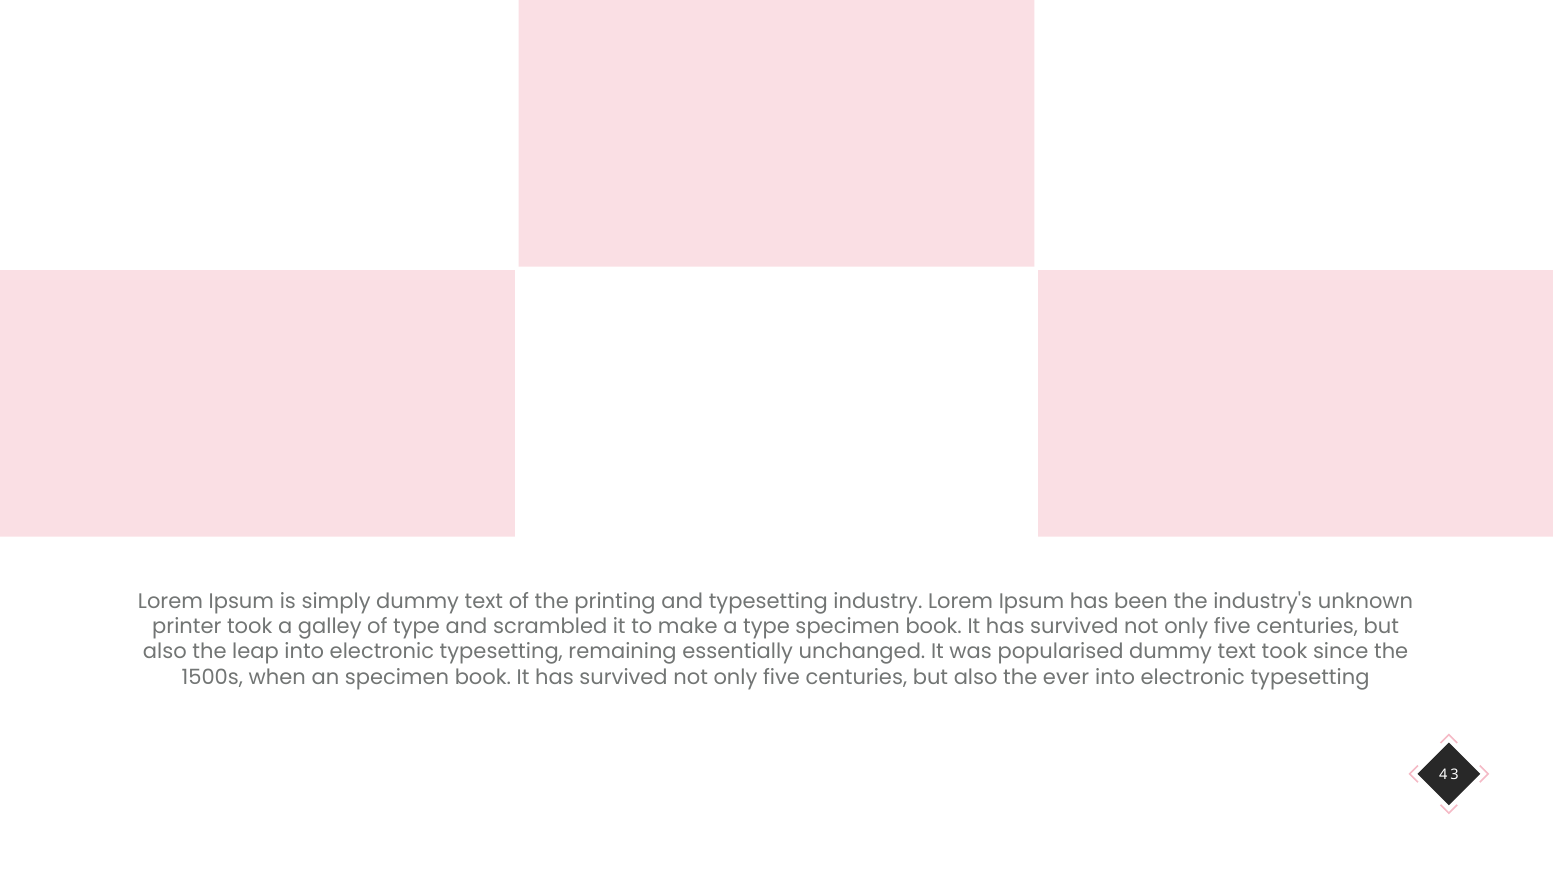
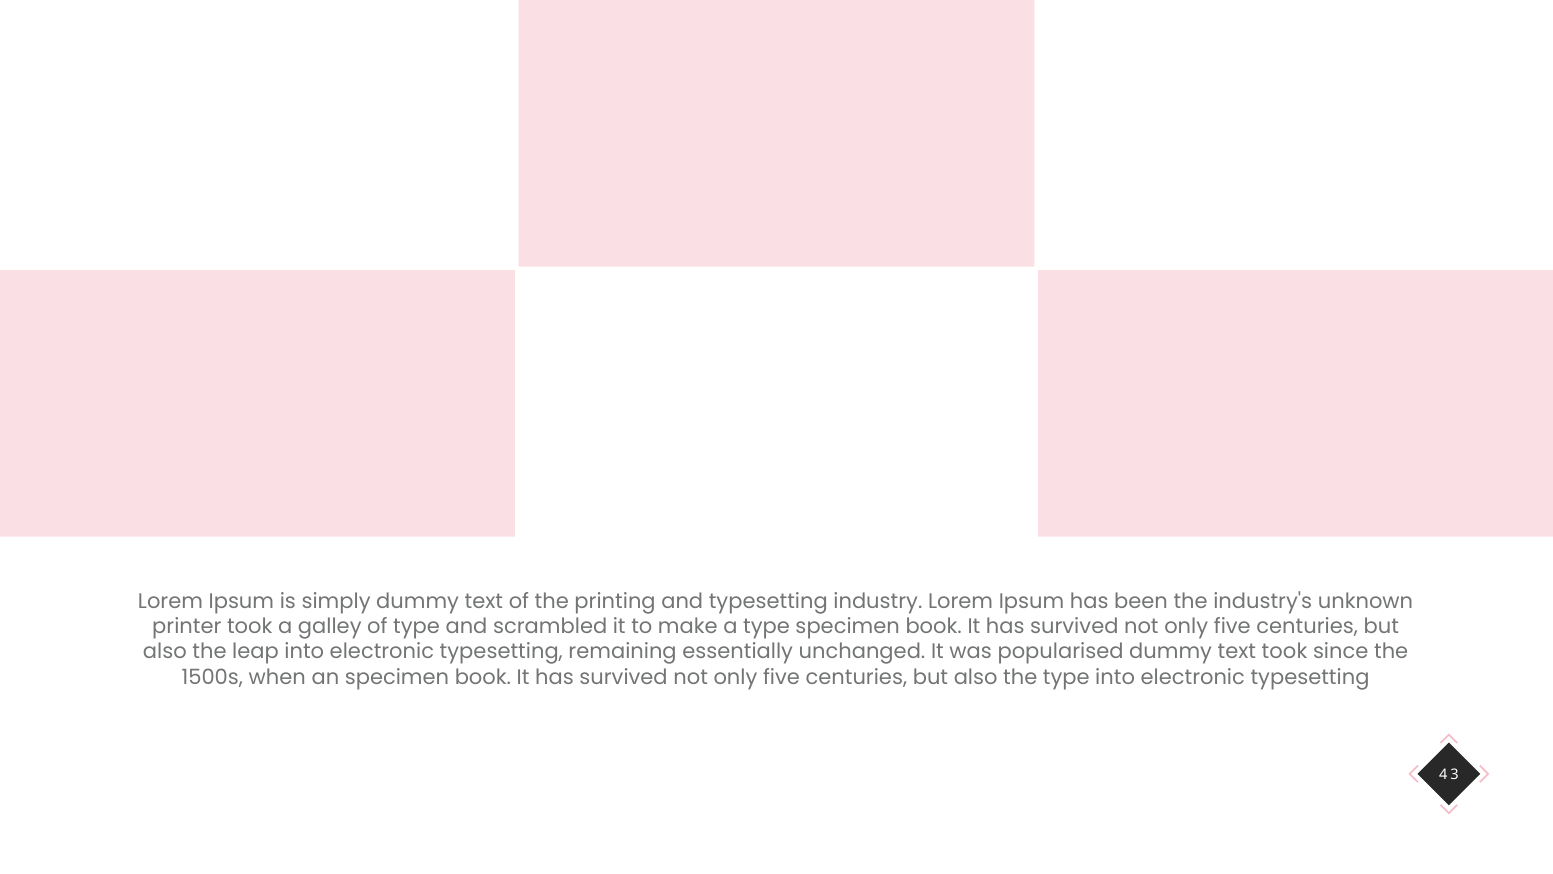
the ever: ever -> type (1066, 677)
